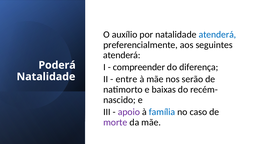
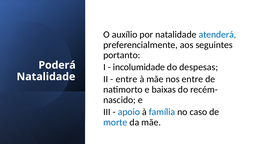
atenderá: atenderá -> portanto (122, 55)
compreender: compreender -> incolumidade (139, 67)
diferença: diferença -> despesas (199, 67)
nos serão: serão -> entre (192, 79)
apoio colour: purple -> blue (129, 112)
morte colour: purple -> blue (115, 123)
